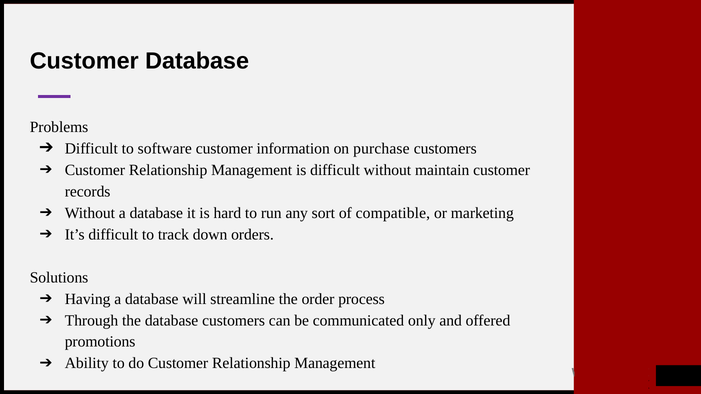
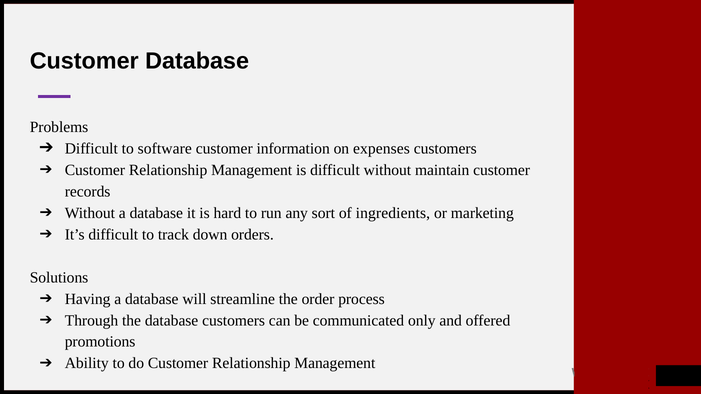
purchase: purchase -> expenses (381, 149)
compatible: compatible -> ingredients (393, 213)
